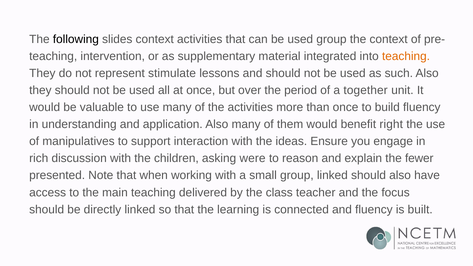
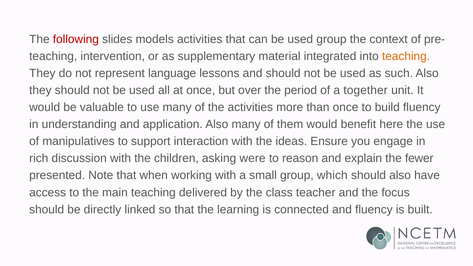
following colour: black -> red (76, 39)
slides context: context -> models (155, 39)
stimulate: stimulate -> language (172, 73)
right: right -> here (391, 124)
group linked: linked -> which (332, 175)
